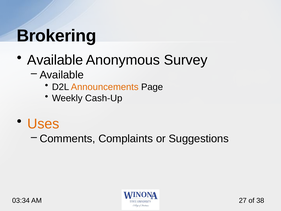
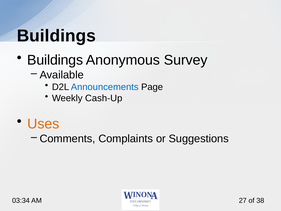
Brokering: Brokering -> Buildings (56, 36)
Available: Available -> Buildings (55, 60)
Announcements colour: orange -> blue (105, 87)
